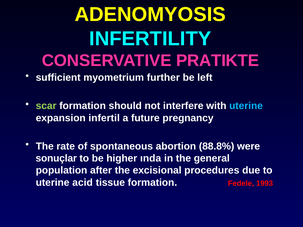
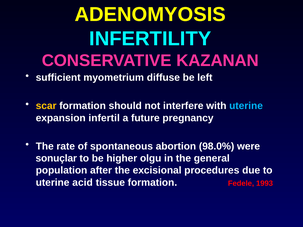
PRATIKTE: PRATIKTE -> KAZANAN (218, 61)
further: further -> diffuse (163, 78)
scar colour: light green -> yellow (46, 106)
88.8%: 88.8% -> 98.0% (217, 146)
ında: ında -> olgu (151, 158)
